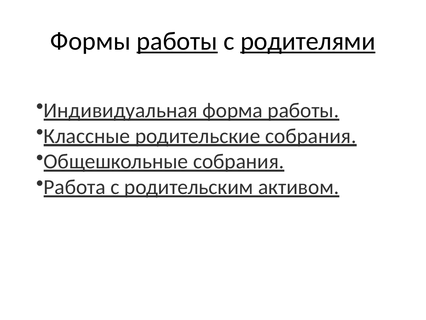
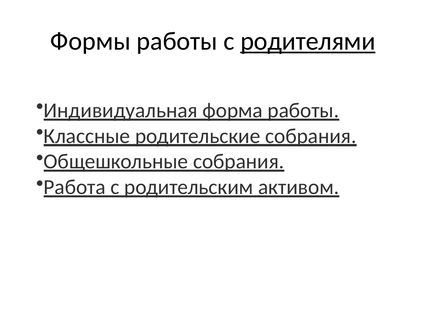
работы underline: present -> none (177, 41)
